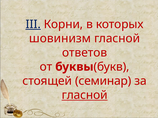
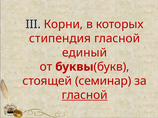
III underline: present -> none (33, 24)
шовинизм: шовинизм -> стипендия (60, 39)
ответов: ответов -> единый (85, 53)
